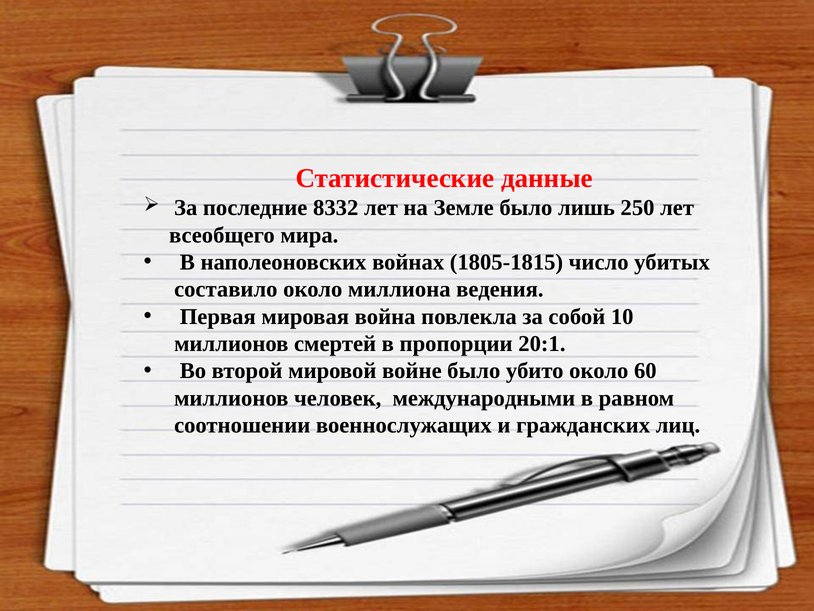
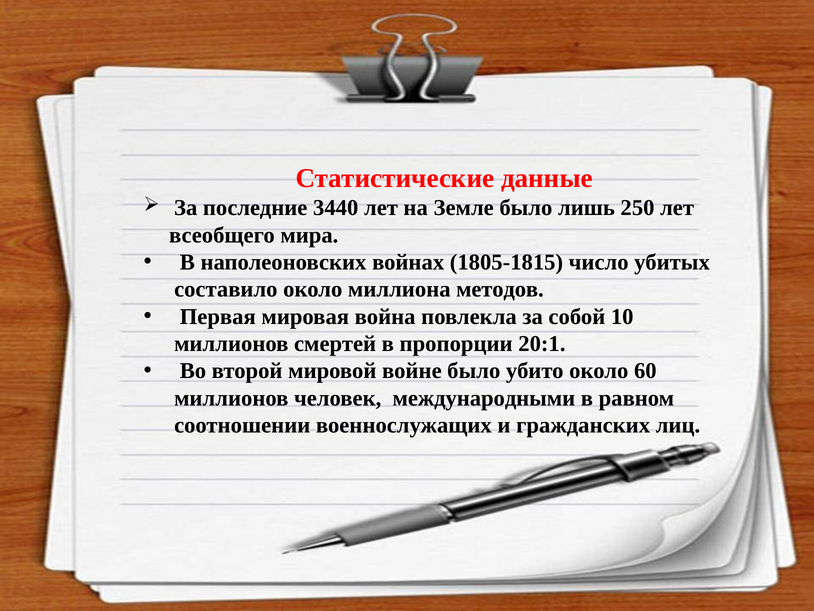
8332: 8332 -> 3440 (336, 208)
ведения: ведения -> методов (500, 289)
